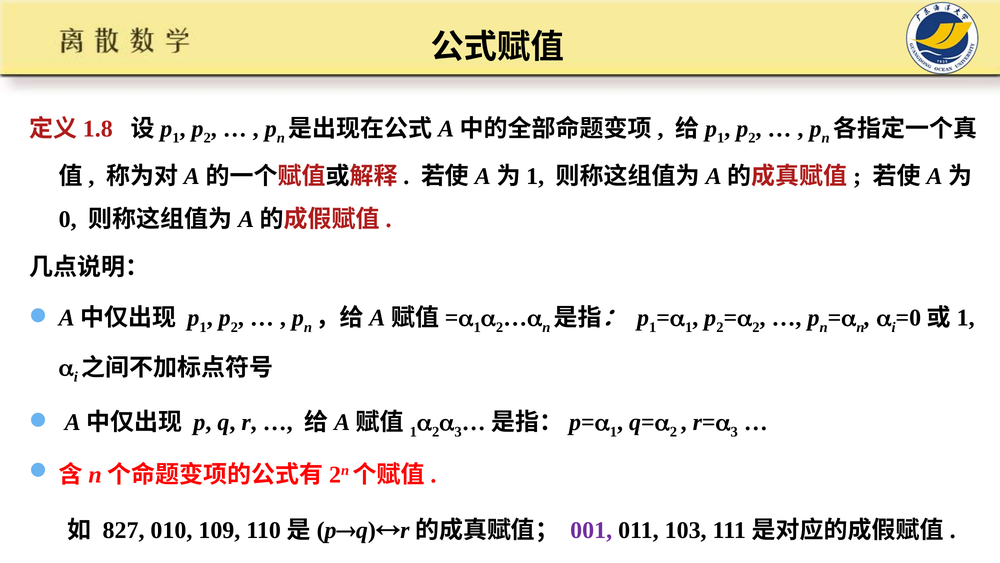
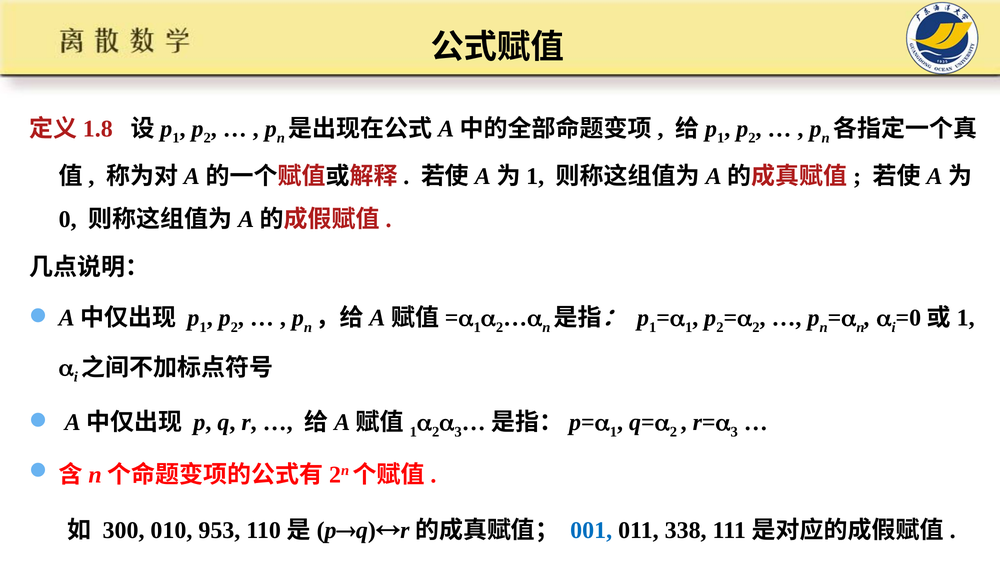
827: 827 -> 300 (124, 530)
109: 109 -> 953 (219, 530)
001 colour: purple -> blue (591, 530)
103: 103 -> 338 (686, 530)
